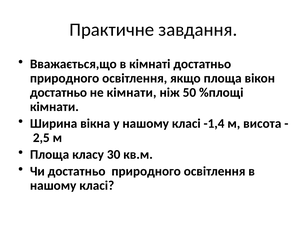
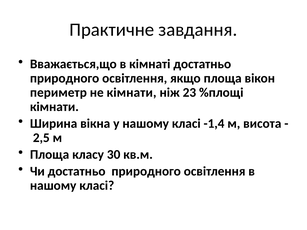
достатньо: достатньо -> периметр (58, 93)
50: 50 -> 23 (189, 93)
